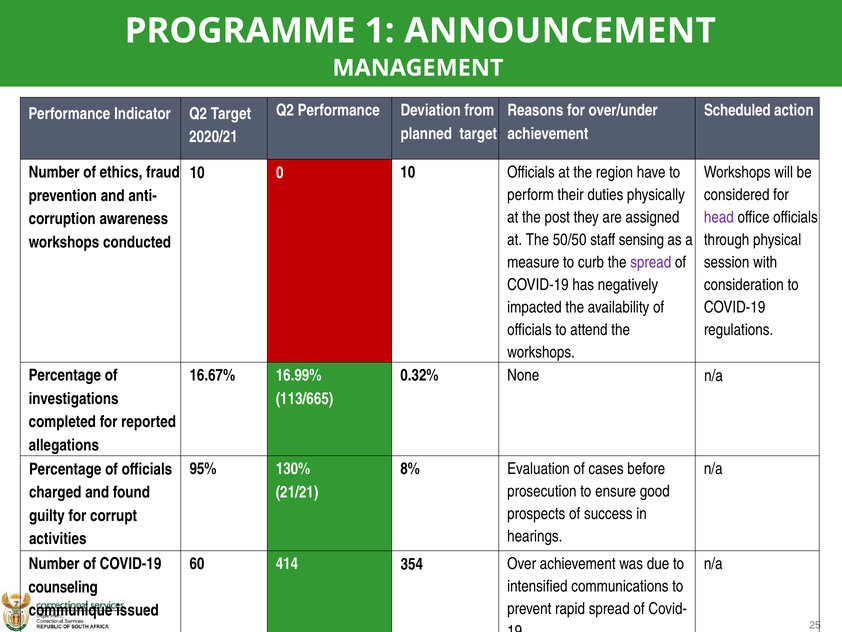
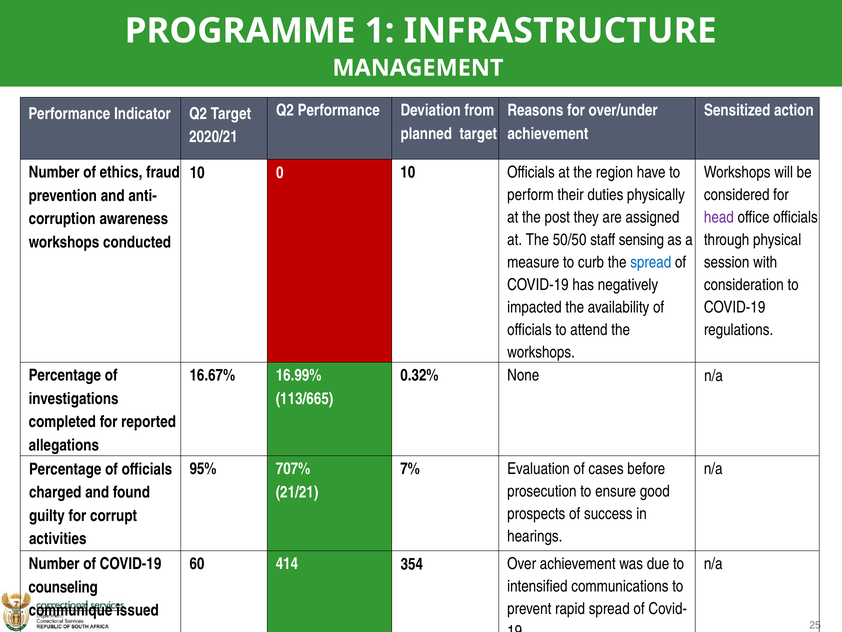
ANNOUNCEMENT: ANNOUNCEMENT -> INFRASTRUCTURE (560, 31)
Scheduled: Scheduled -> Sensitized (737, 110)
spread colour: purple -> blue (651, 262)
130%: 130% -> 707% (293, 469)
8%: 8% -> 7% (410, 469)
